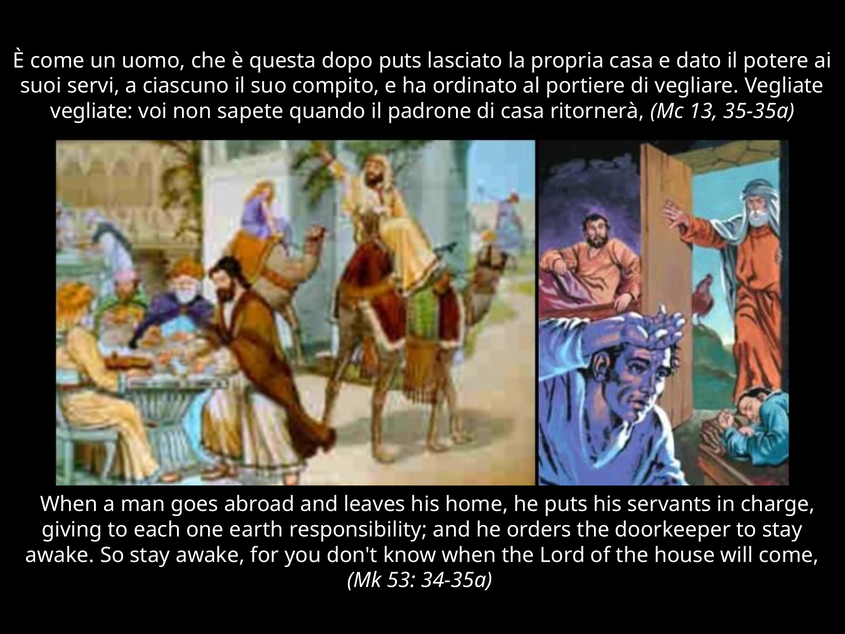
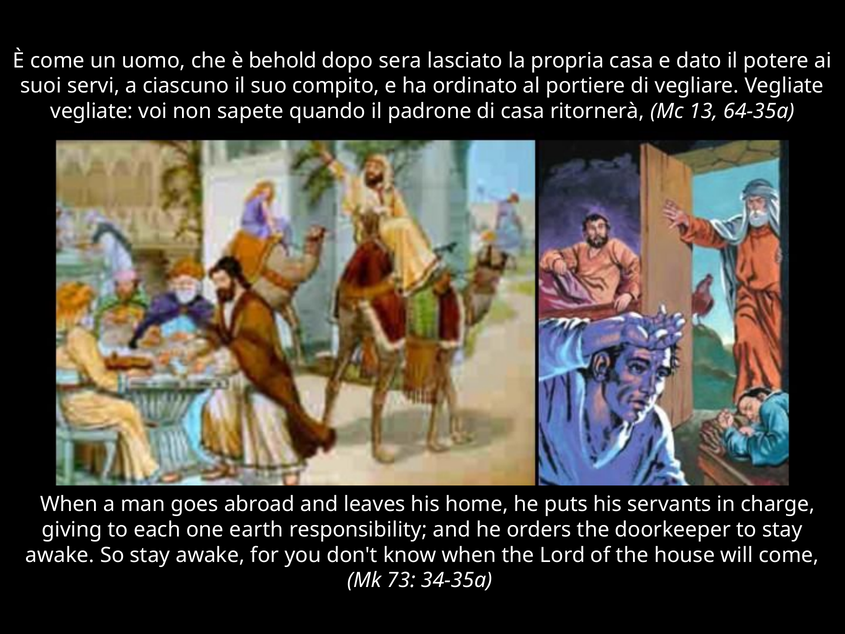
questa: questa -> behold (283, 61)
dopo puts: puts -> sera (400, 61)
35-35a: 35-35a -> 64-35a (759, 111)
53: 53 -> 73 (401, 580)
